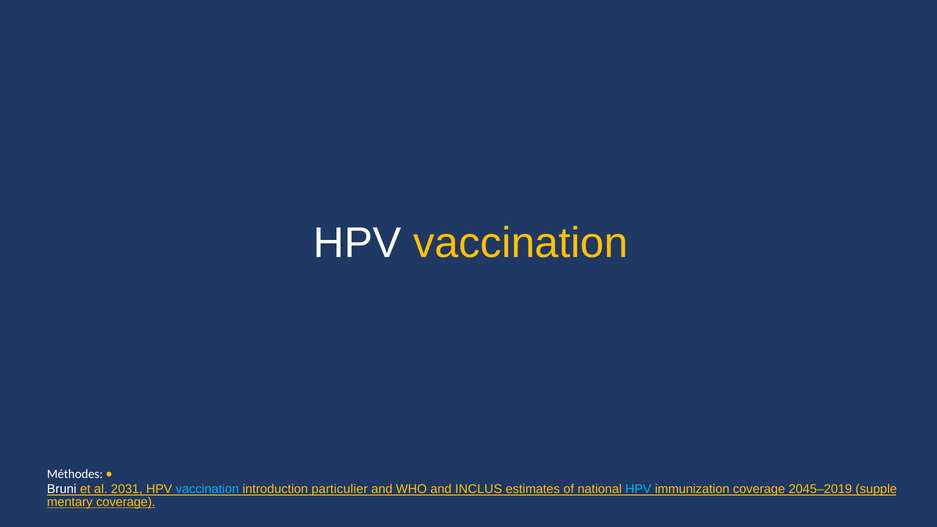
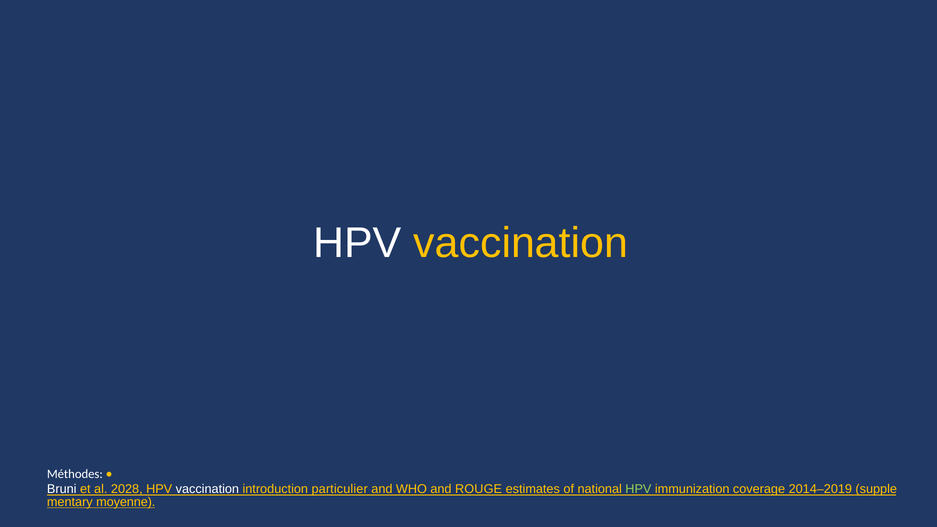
2031: 2031 -> 2028 (127, 489)
vaccination colour: light blue -> white (207, 489)
INCLUS: INCLUS -> ROUGE (479, 489)
HPV colour: light blue -> light green (638, 489)
2045–2019: 2045–2019 -> 2014–2019 (820, 489)
coverage: coverage -> moyenne (126, 502)
